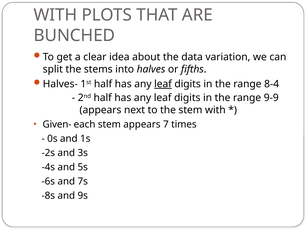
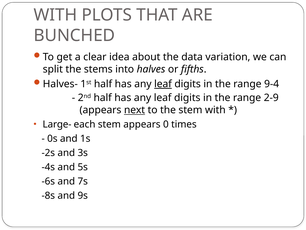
8-4: 8-4 -> 9-4 (272, 84)
9-9: 9-9 -> 2-9 (271, 98)
next underline: none -> present (135, 110)
Given-: Given- -> Large- (57, 124)
7: 7 -> 0 (166, 124)
